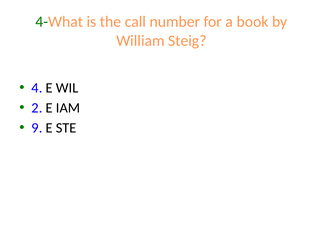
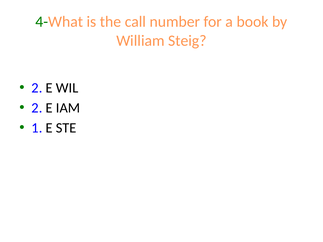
4: 4 -> 2 (37, 88)
9: 9 -> 1 (37, 128)
